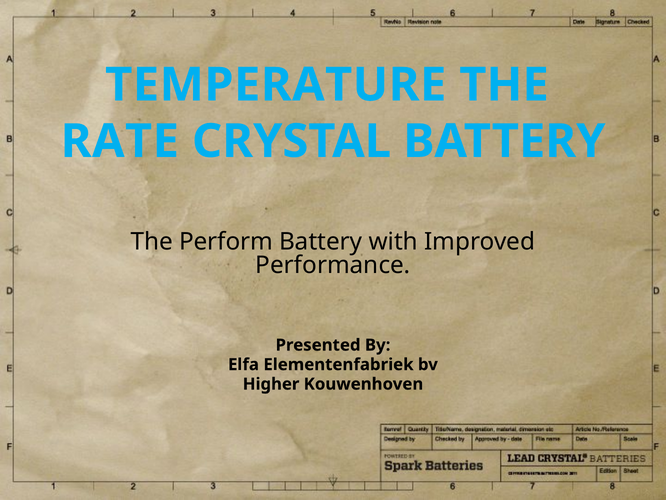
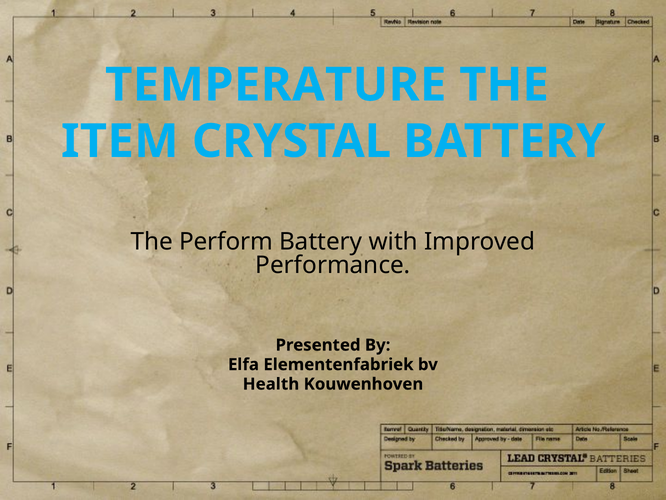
RATE: RATE -> ITEM (120, 141)
Higher: Higher -> Health (271, 384)
